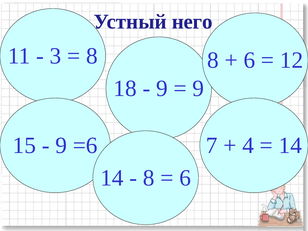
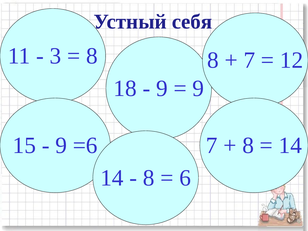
него: него -> себя (192, 22)
6: 6 -> 7 (249, 60)
4: 4 -> 8 (248, 145)
